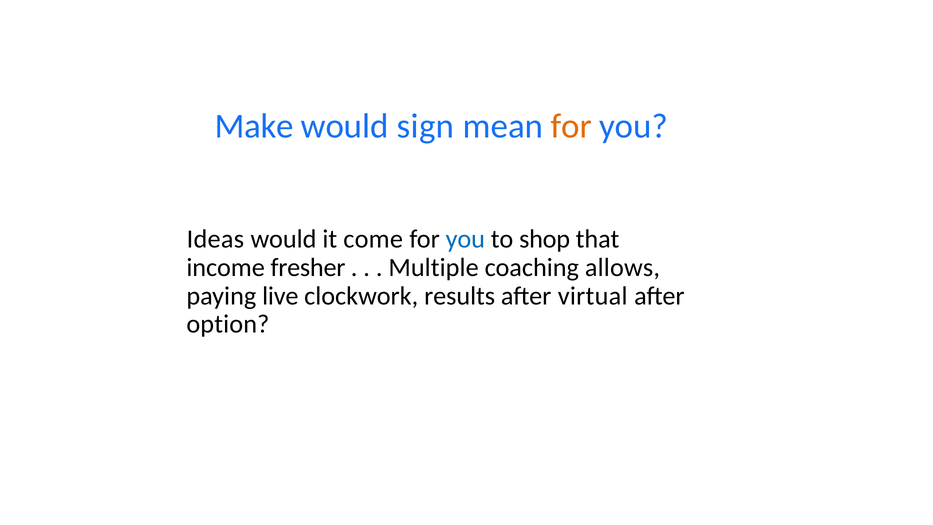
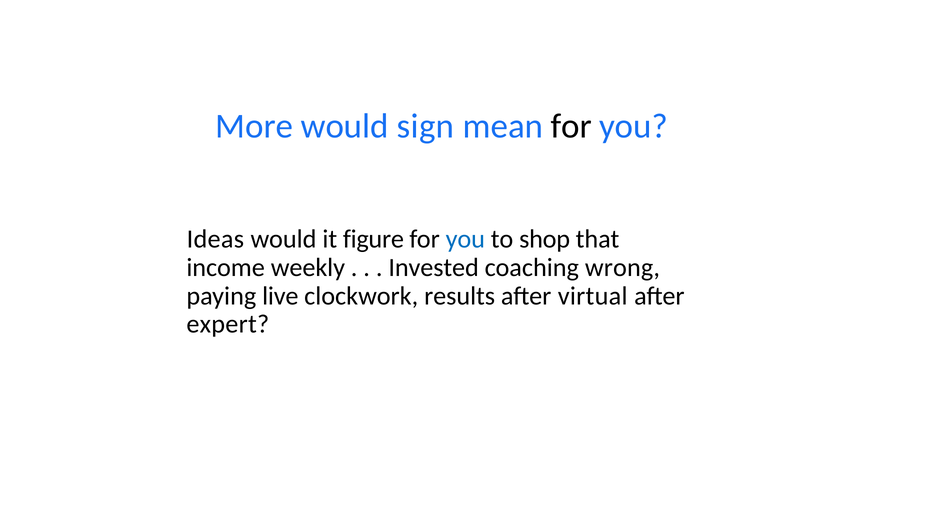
Make: Make -> More (254, 126)
for colour: orange -> black (571, 126)
come: come -> figure (373, 239)
fresher: fresher -> weekly (308, 267)
Multiple: Multiple -> Invested (434, 267)
allows: allows -> wrong (622, 267)
option: option -> expert (228, 324)
